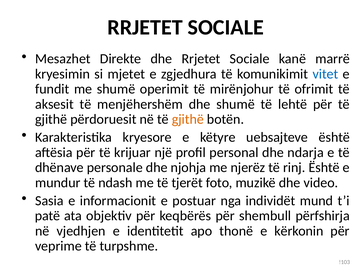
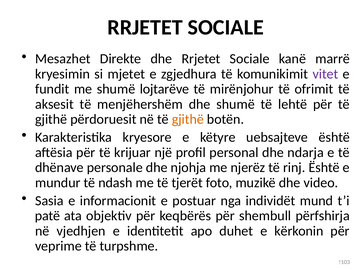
vitet colour: blue -> purple (325, 74)
operimit: operimit -> lojtarëve (165, 89)
thonë: thonë -> duhet (236, 231)
